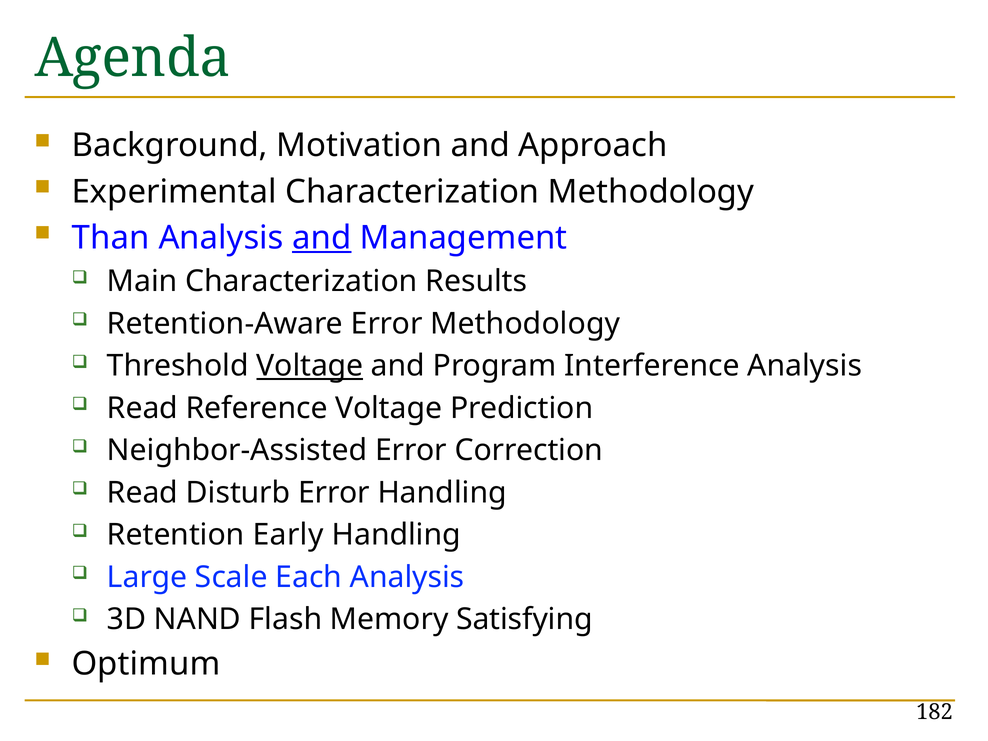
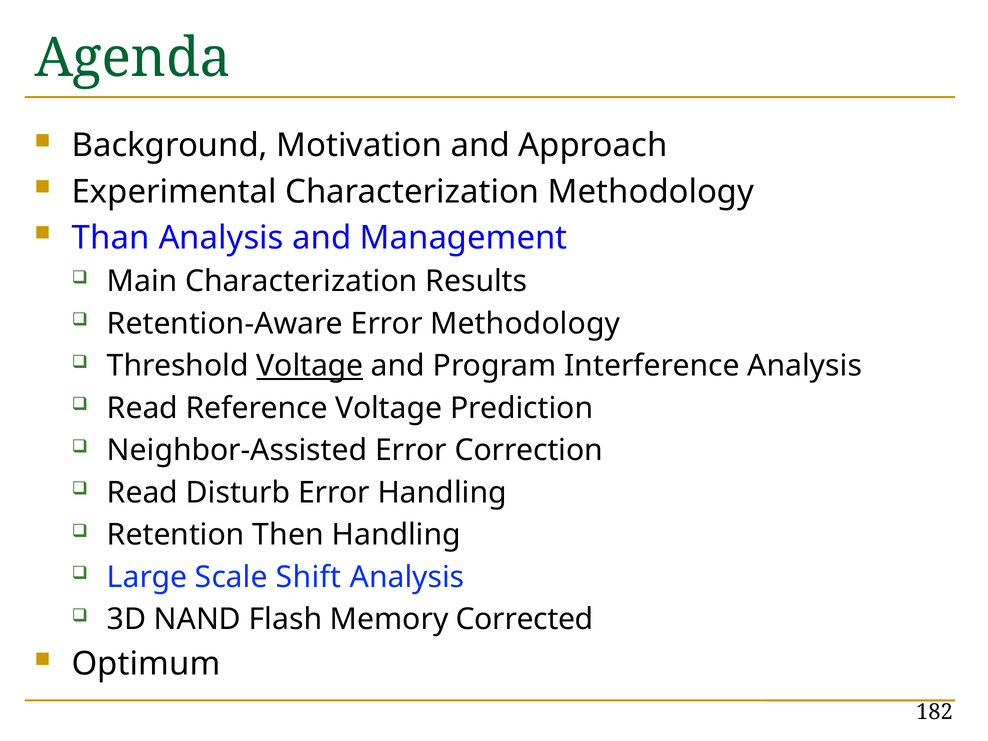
and underline: present -> none (322, 238)
Early: Early -> Then (288, 535)
Each: Each -> Shift (309, 577)
Satisfying: Satisfying -> Corrected (525, 619)
